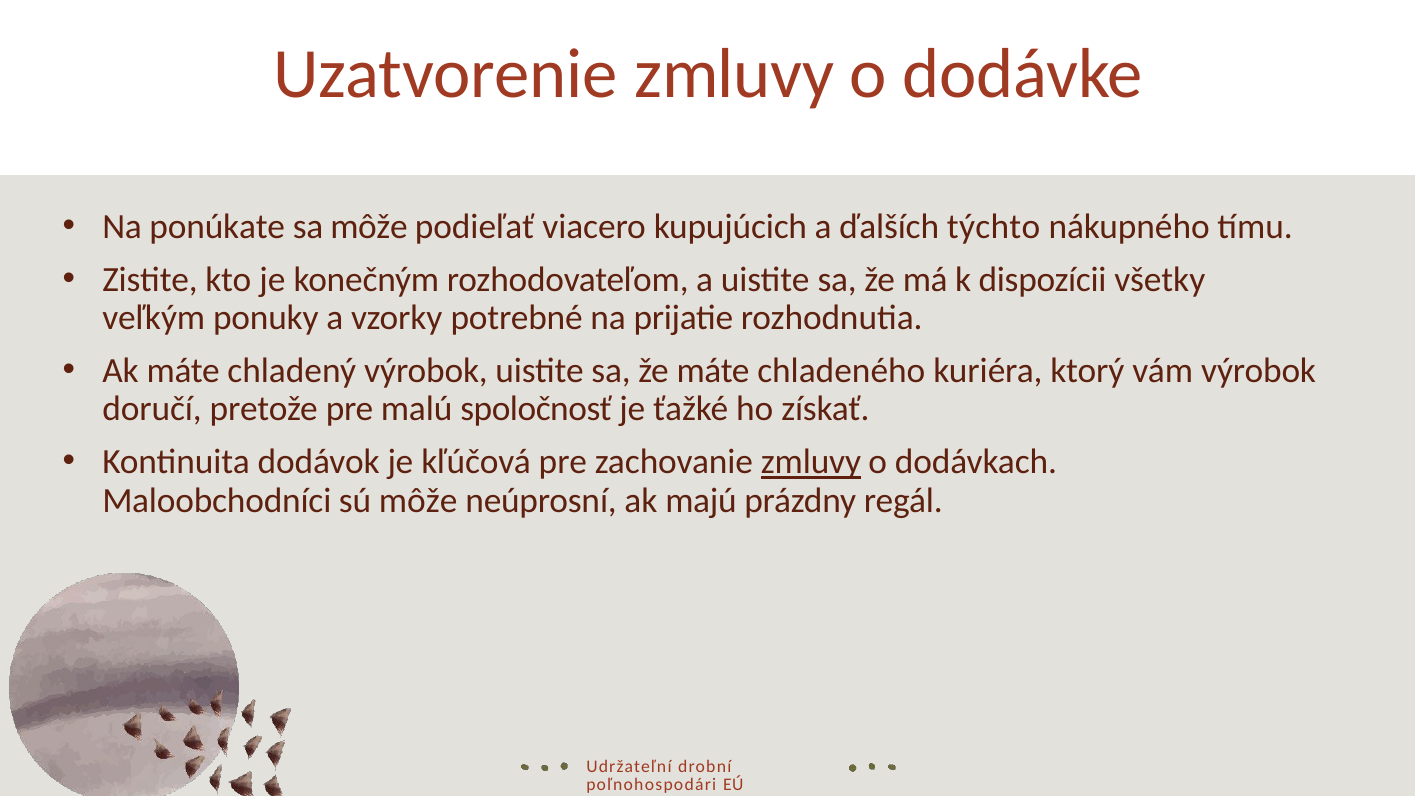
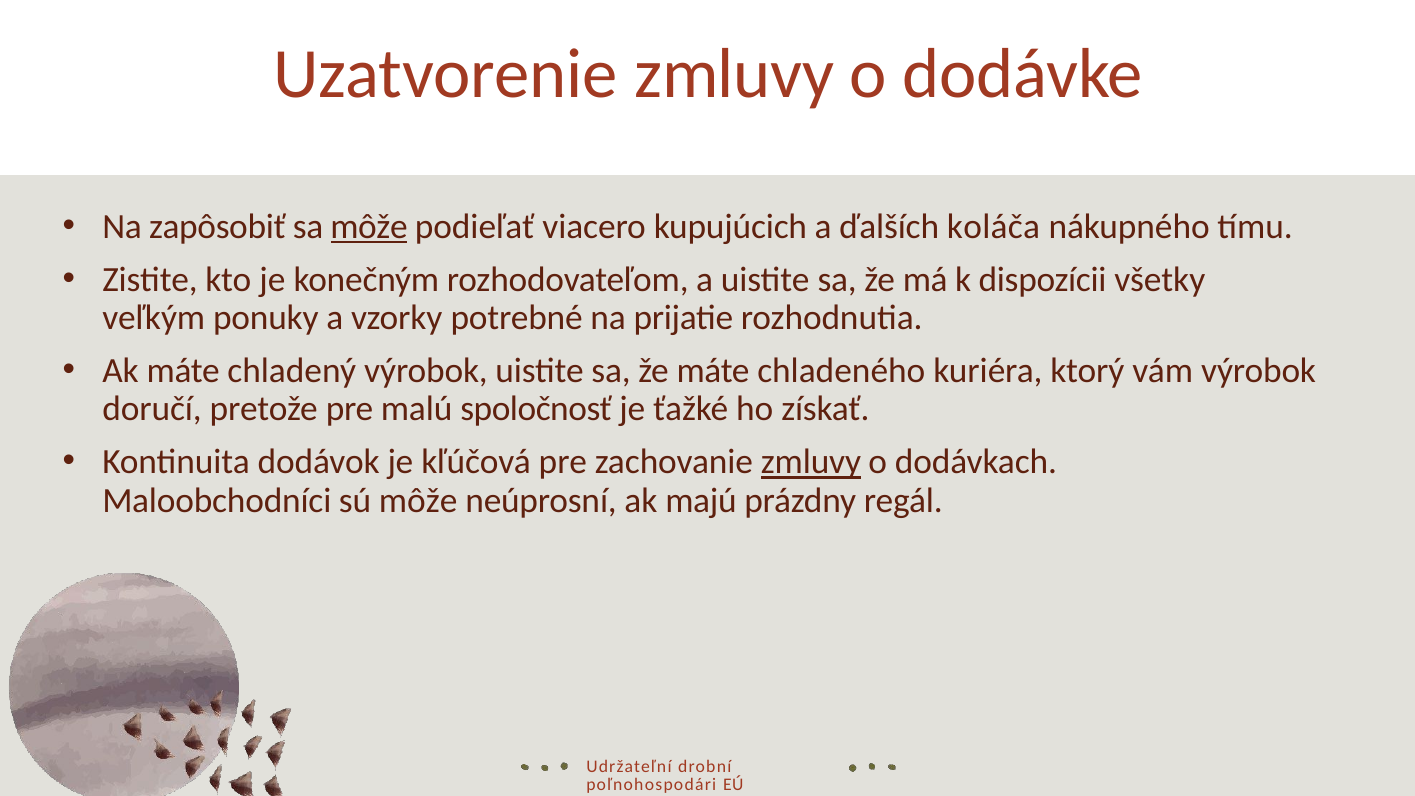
ponúkate: ponúkate -> zapôsobiť (217, 226)
môže underline: none -> present (369, 226)
týchto: týchto -> koláča (994, 226)
